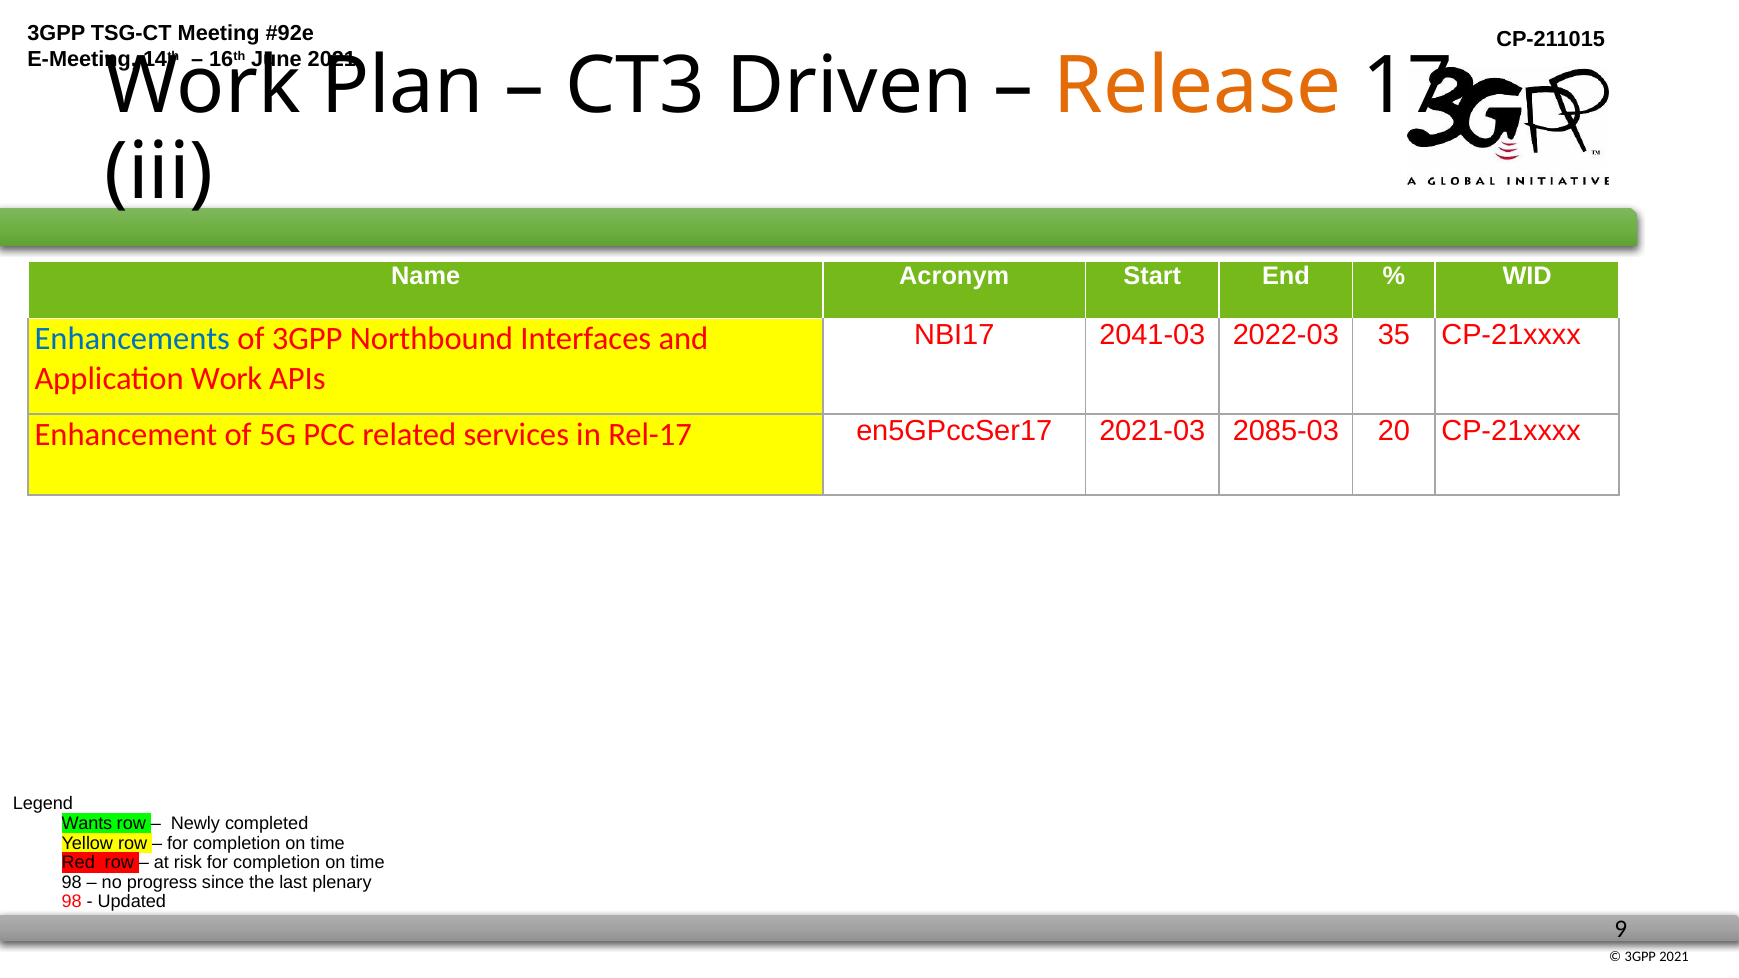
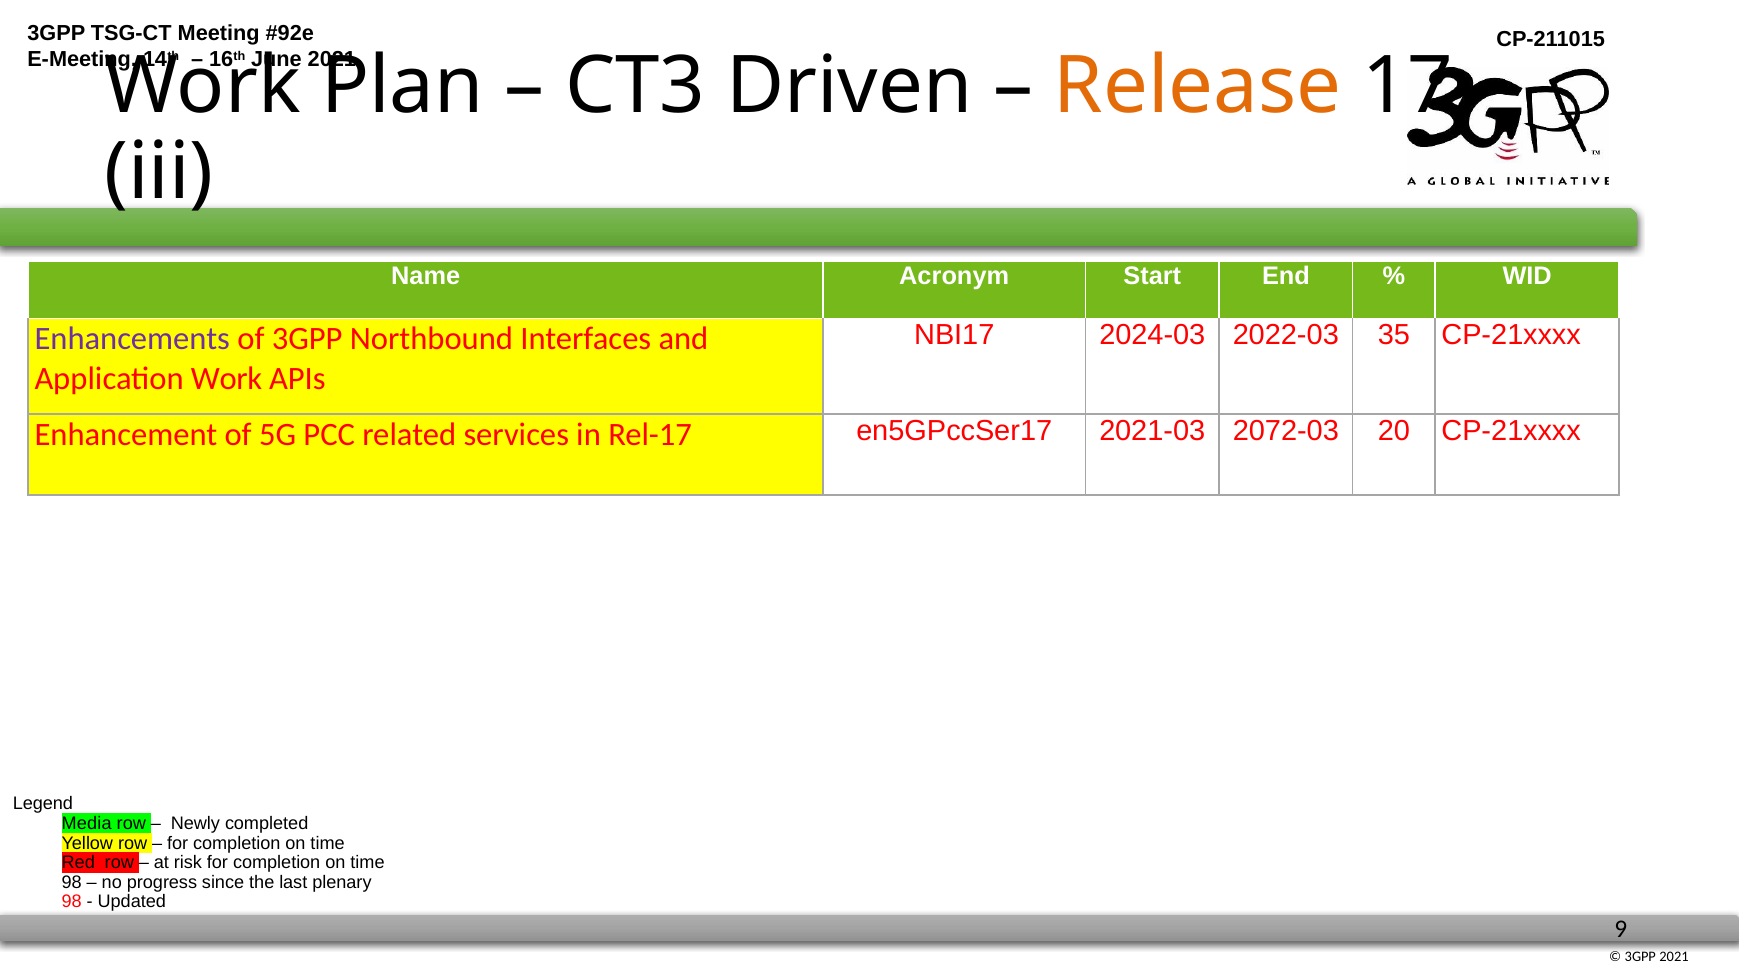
2041-03: 2041-03 -> 2024-03 (1152, 335)
Enhancements colour: blue -> purple (132, 339)
2085-03: 2085-03 -> 2072-03 (1286, 431)
Wants: Wants -> Media (87, 824)
